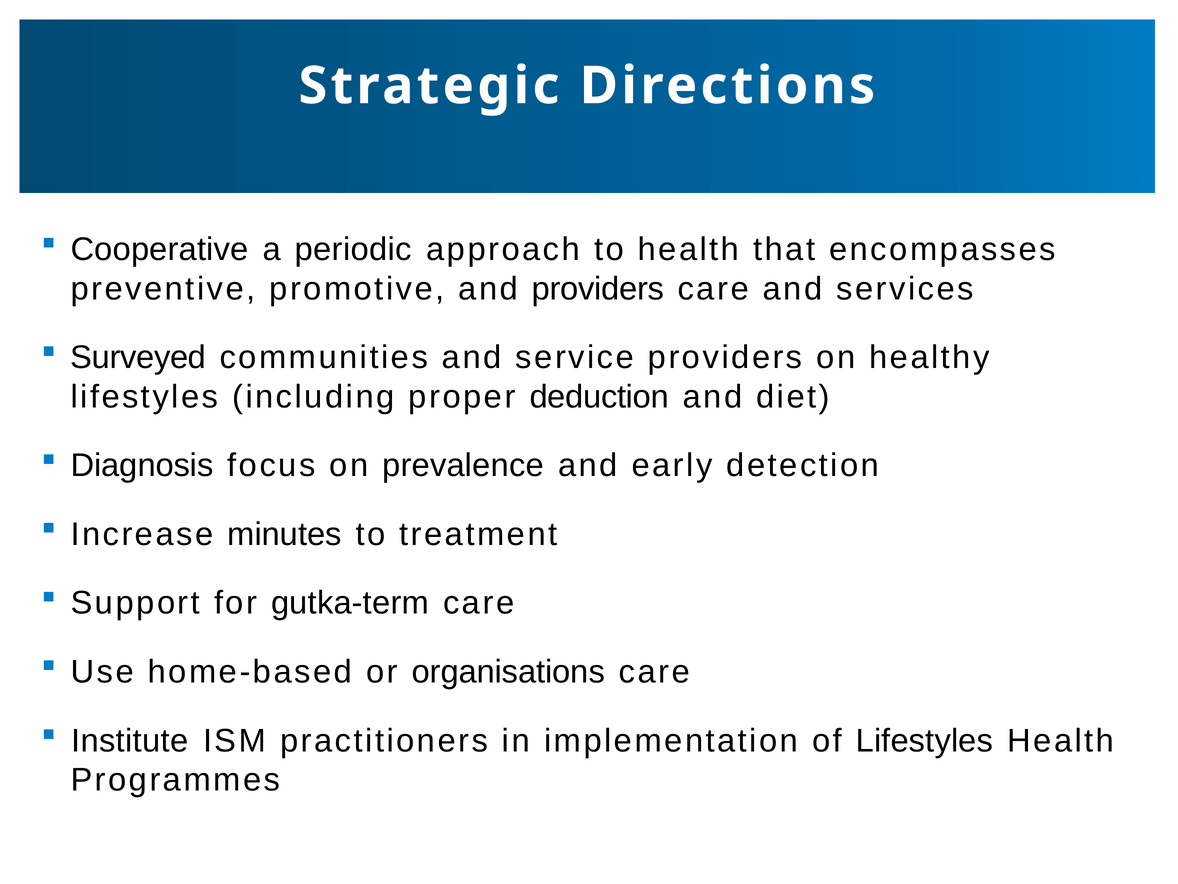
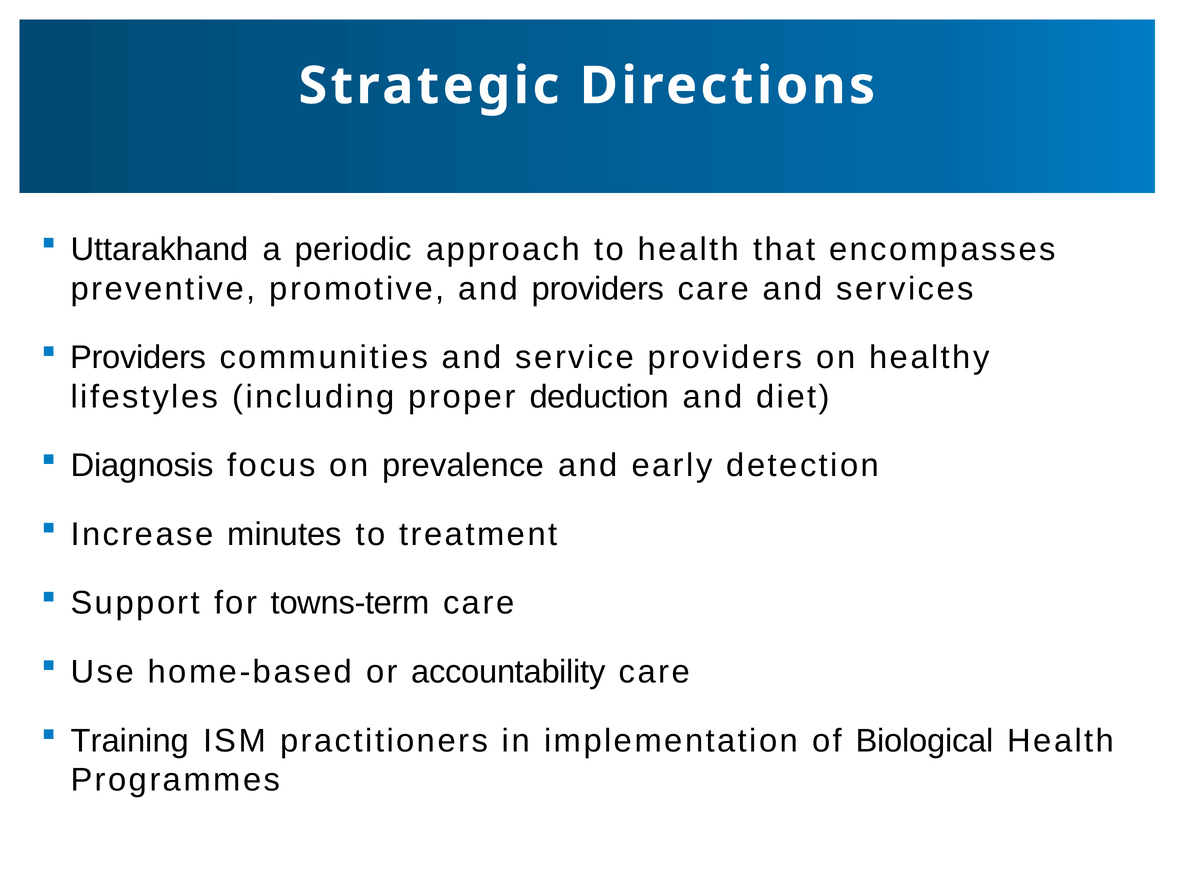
Cooperative: Cooperative -> Uttarakhand (160, 249)
Surveyed: Surveyed -> Providers (138, 357)
gutka-term: gutka-term -> towns-term (350, 603)
organisations: organisations -> accountability (508, 672)
Institute: Institute -> Training (130, 740)
of Lifestyles: Lifestyles -> Biological (925, 740)
